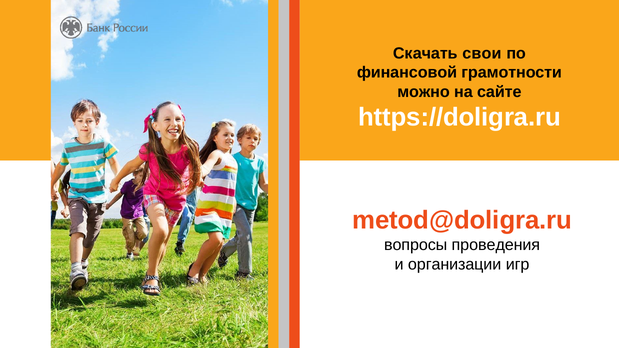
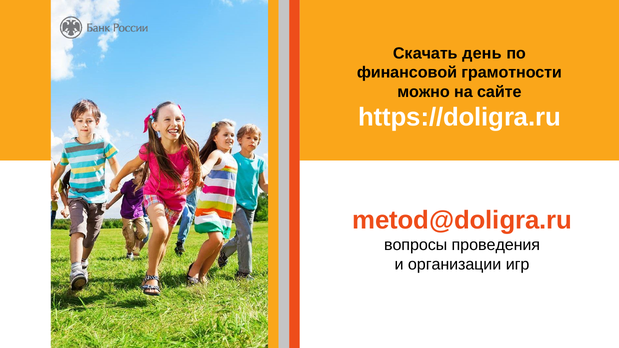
свои: свои -> день (482, 53)
